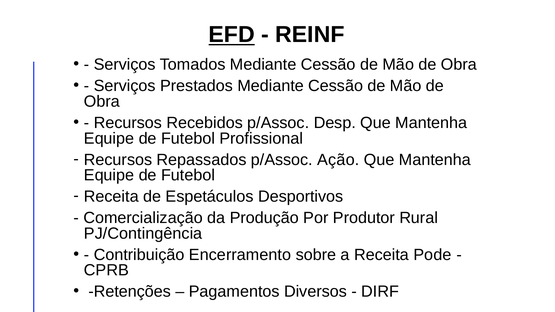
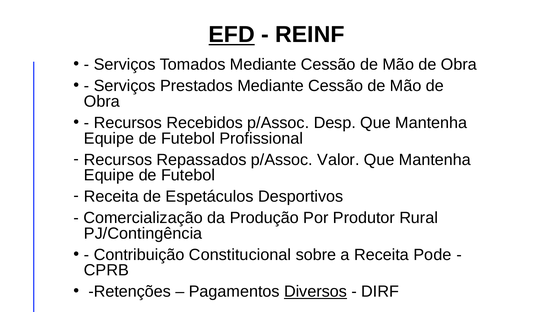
Ação: Ação -> Valor (338, 160)
Encerramento: Encerramento -> Constitucional (240, 255)
Diversos underline: none -> present (315, 292)
